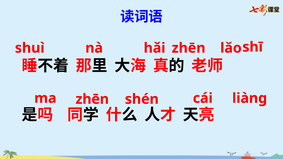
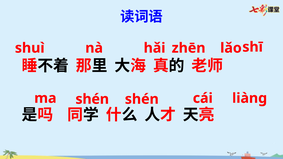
ma zhēn: zhēn -> shén (92, 99)
